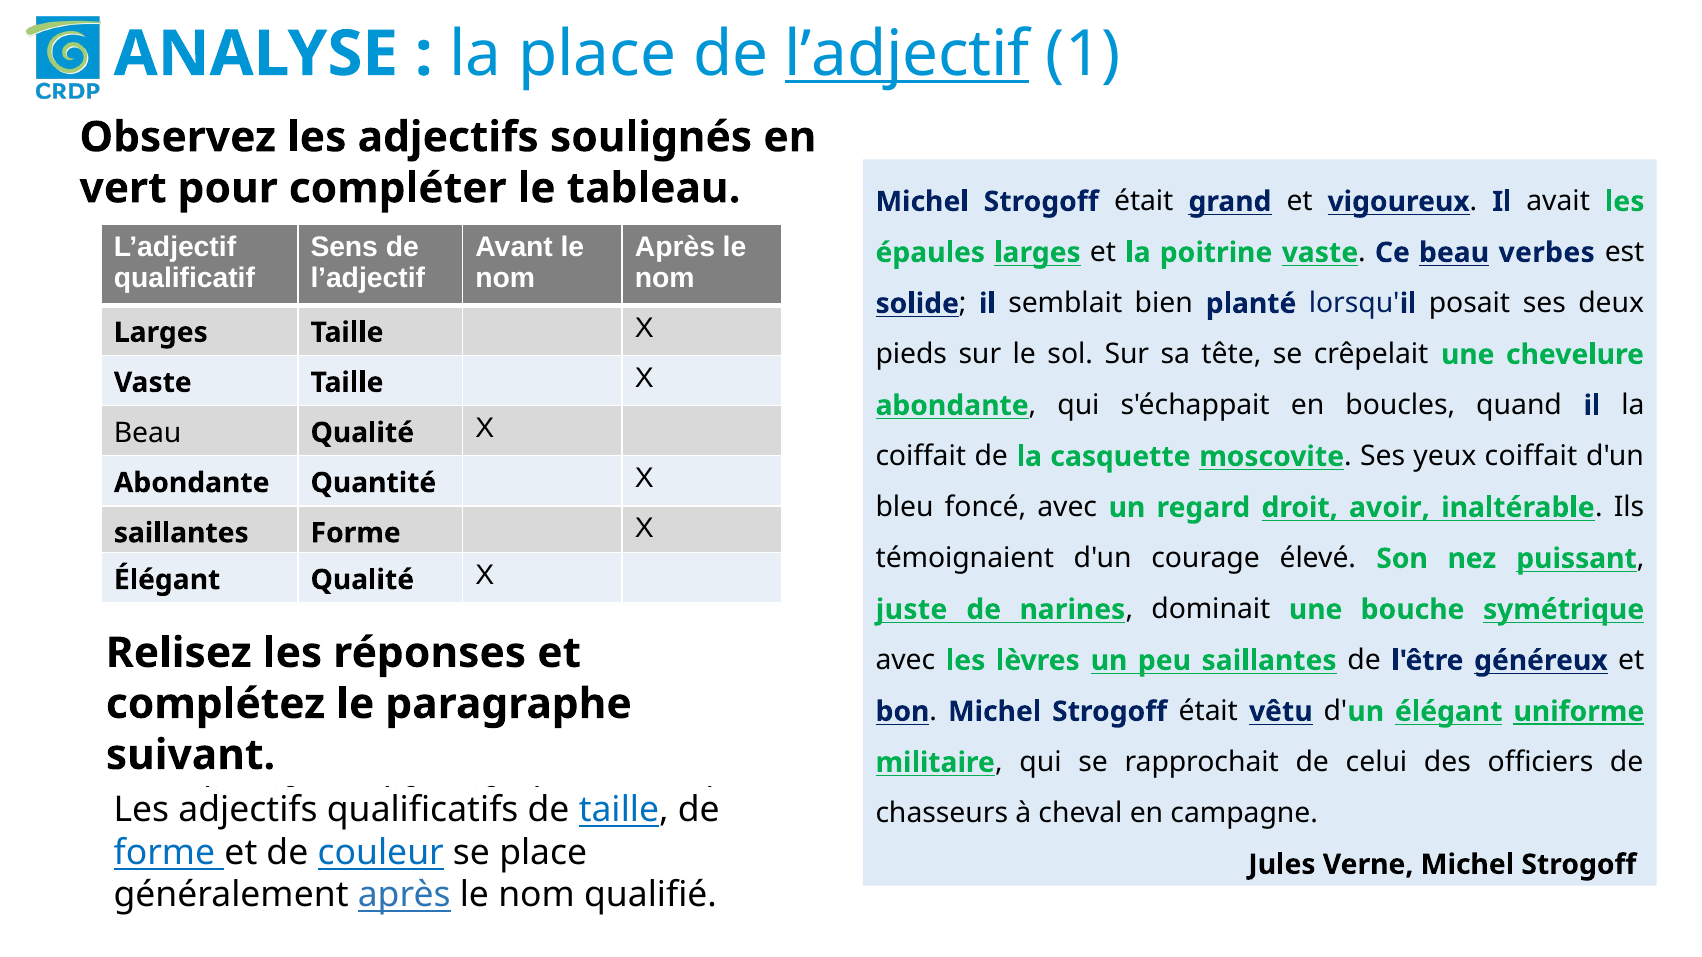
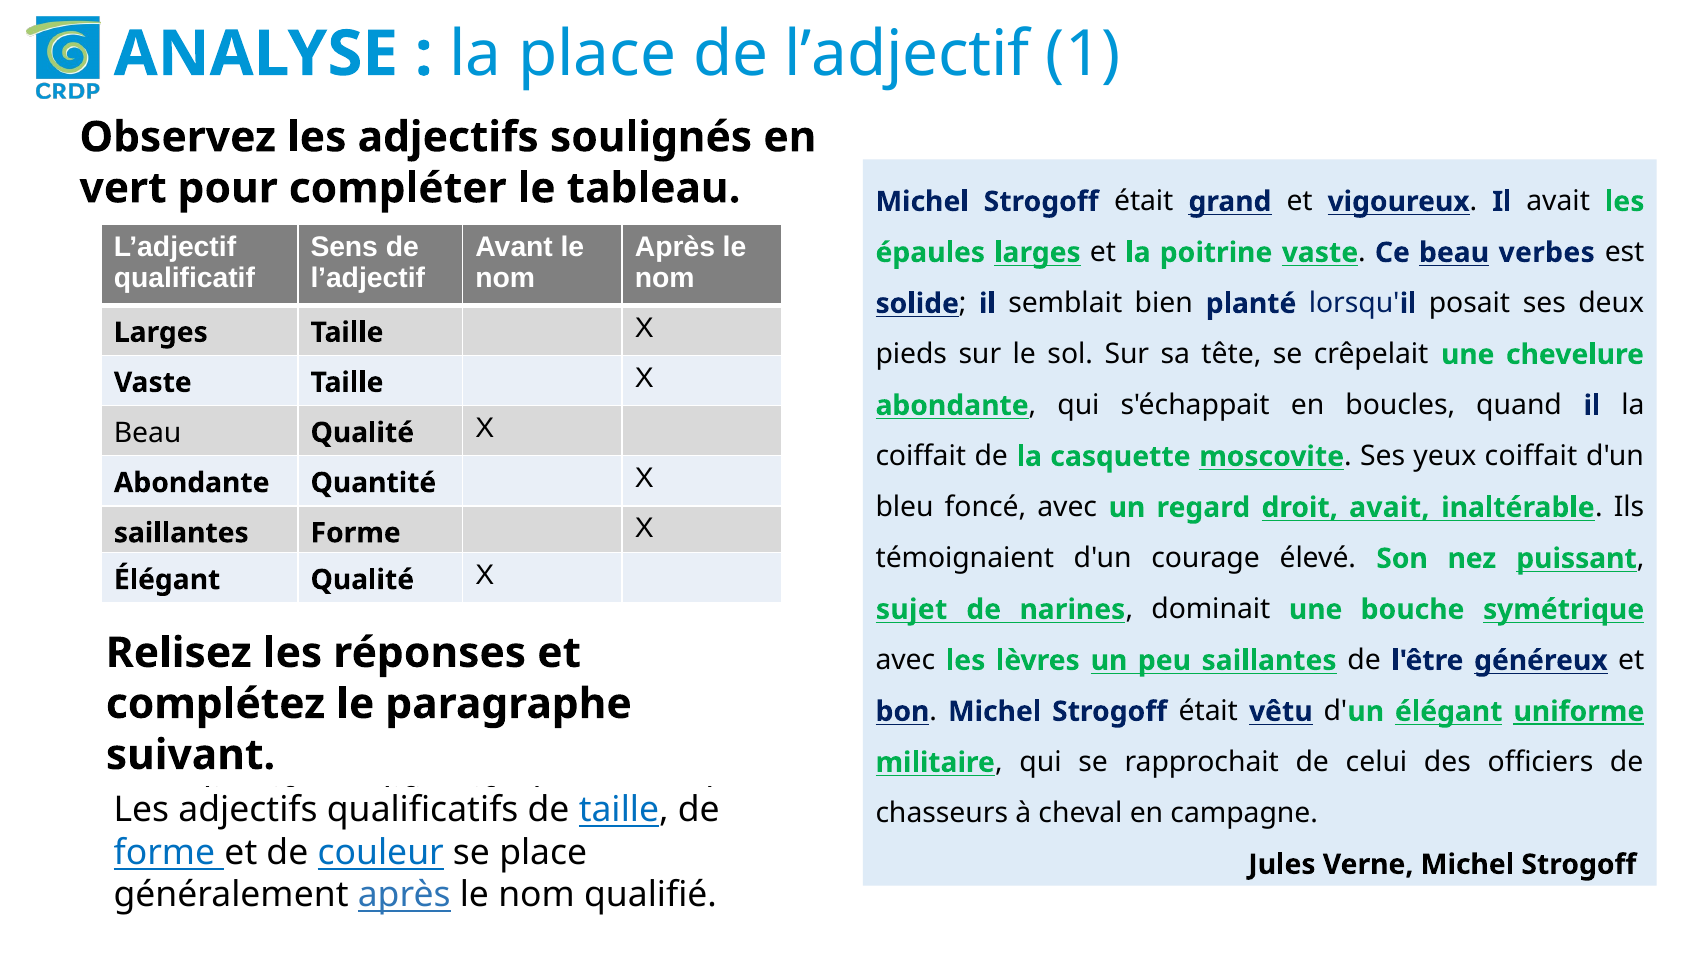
l’adjectif underline: present -> none (907, 54)
droit avoir: avoir -> avait (1389, 508)
juste: juste -> sujet (912, 610)
